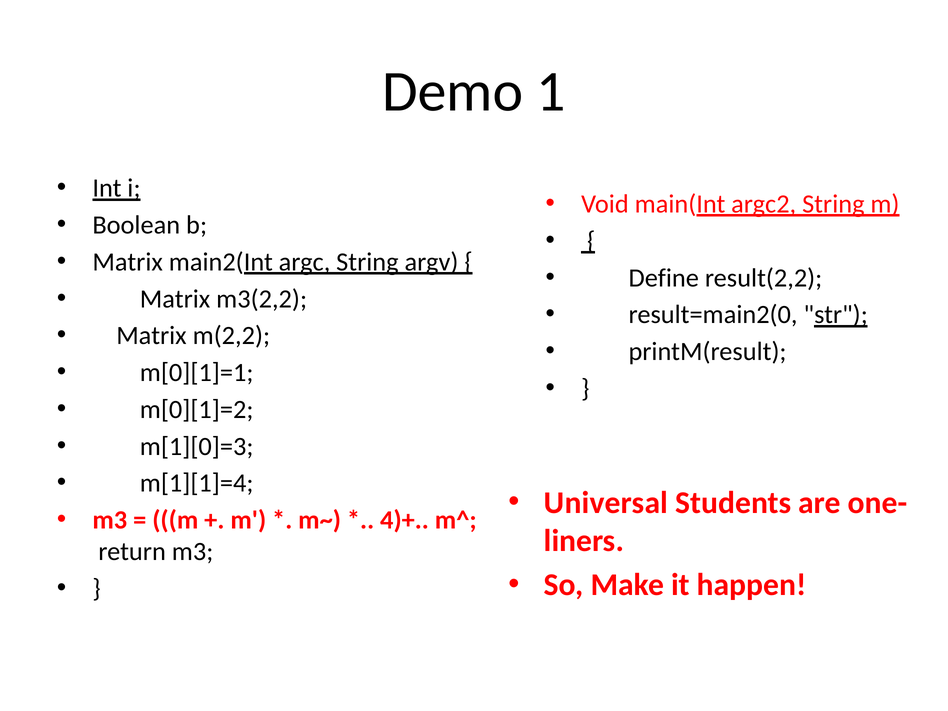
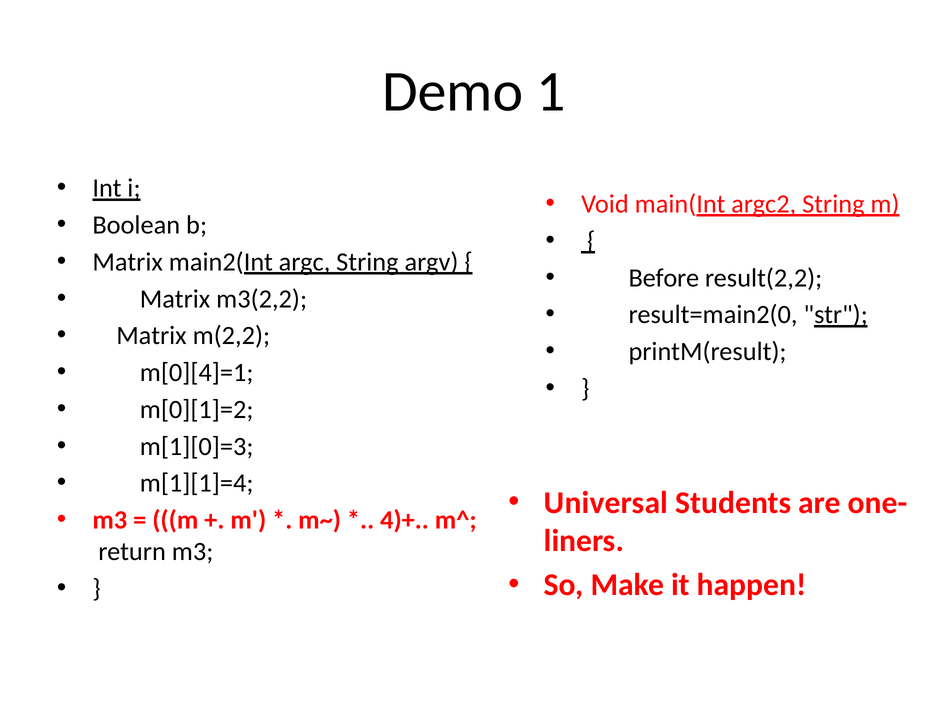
Define: Define -> Before (664, 278)
m[0][1]=1: m[0][1]=1 -> m[0][4]=1 (197, 373)
